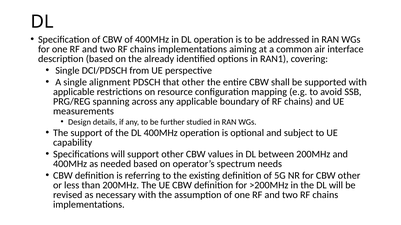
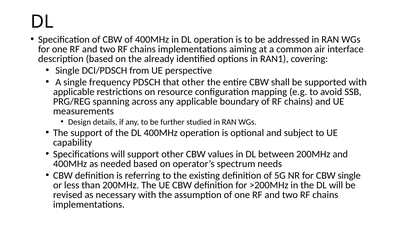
alignment: alignment -> frequency (110, 82)
CBW other: other -> single (349, 176)
